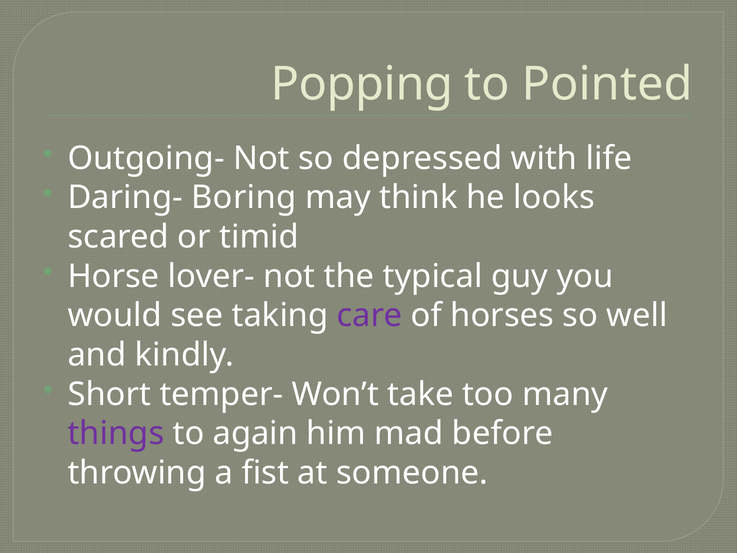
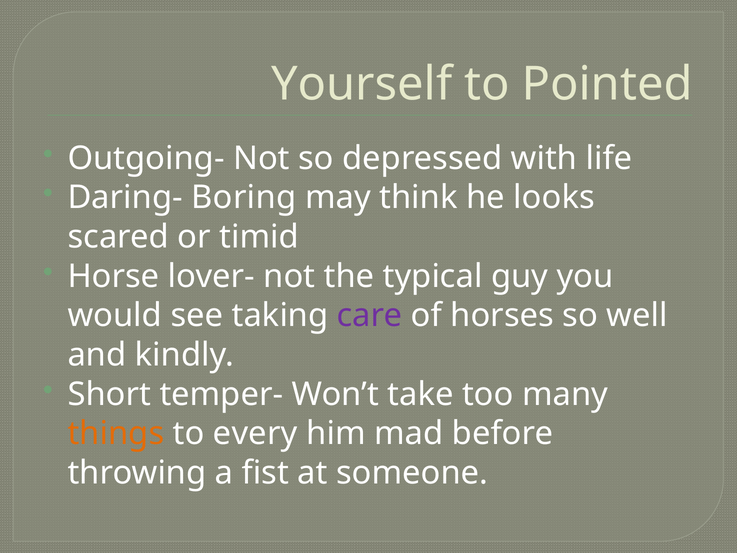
Popping: Popping -> Yourself (362, 84)
things colour: purple -> orange (116, 433)
again: again -> every (255, 433)
